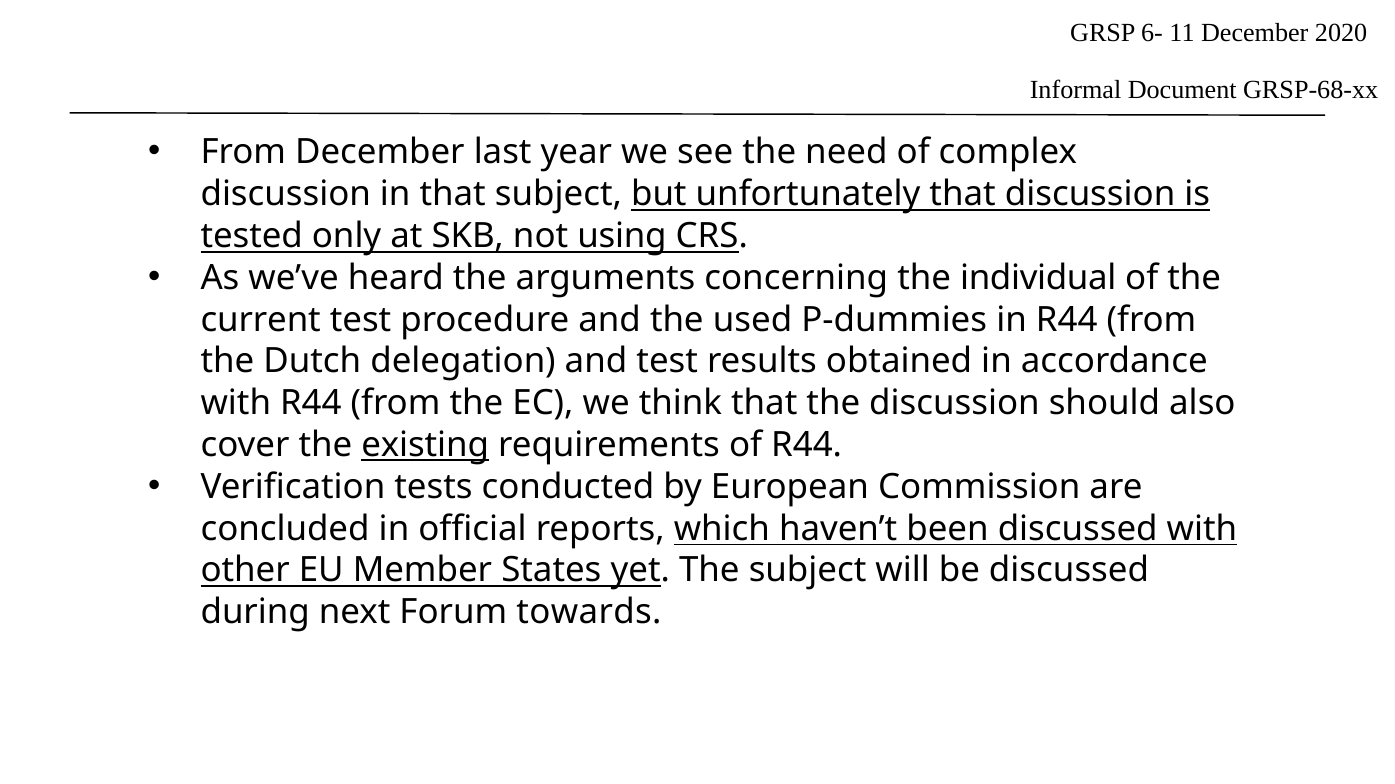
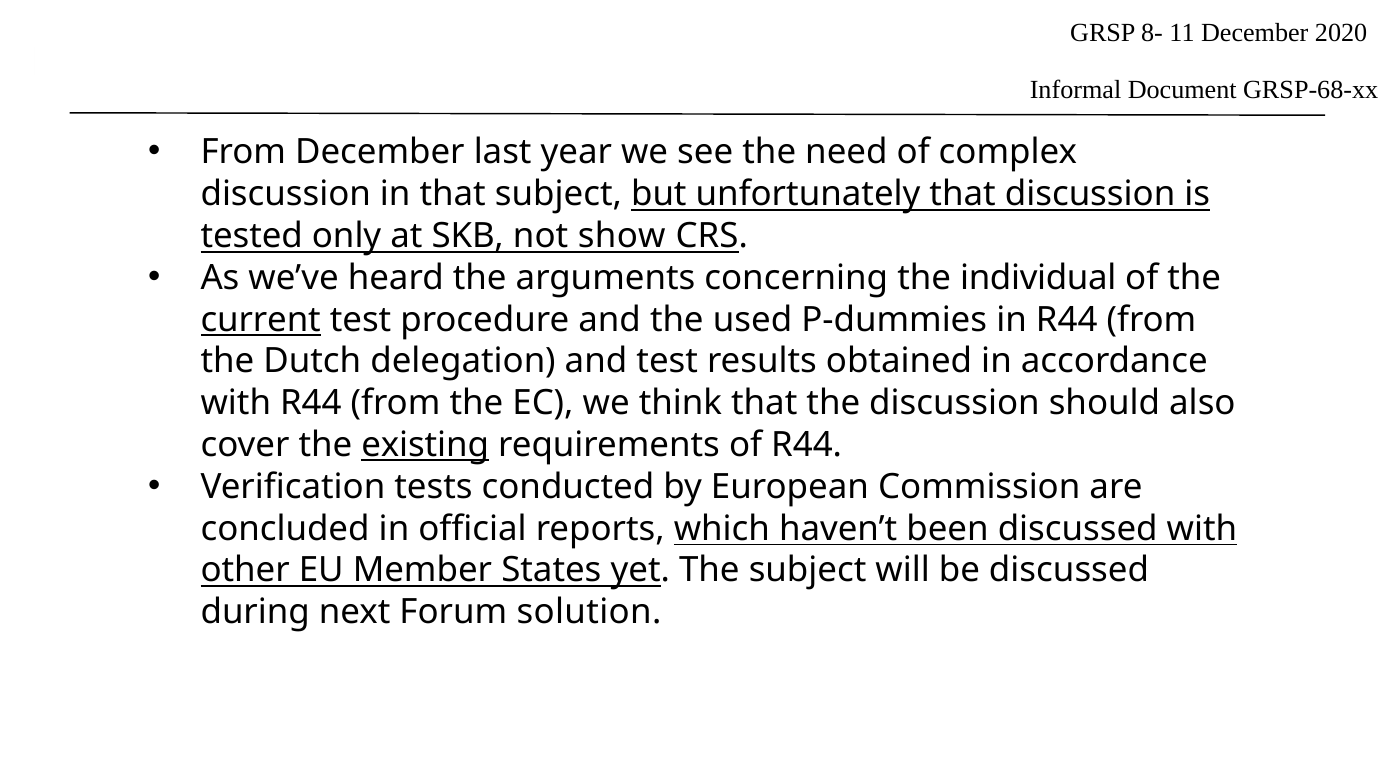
6-: 6- -> 8- (1152, 33)
using: using -> show (622, 236)
current underline: none -> present (261, 320)
towards: towards -> solution (589, 613)
